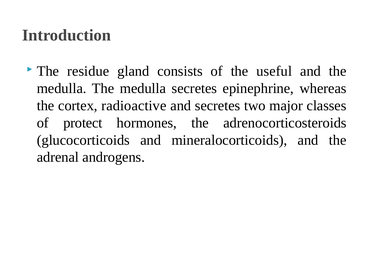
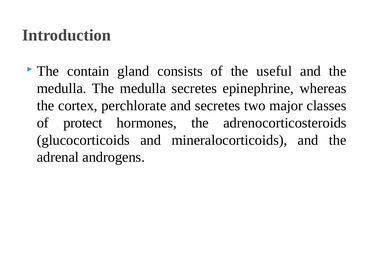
residue: residue -> contain (88, 71)
radioactive: radioactive -> perchlorate (134, 106)
